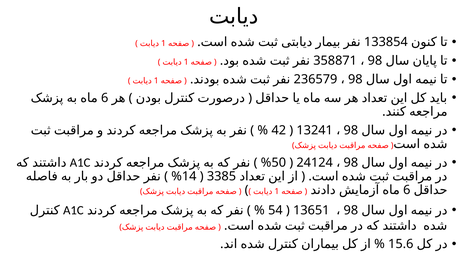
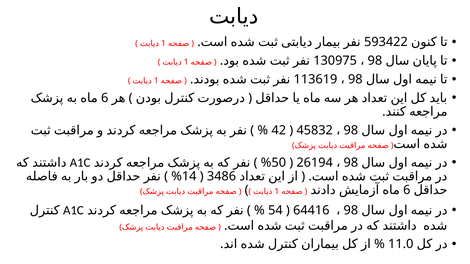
133854: 133854 -> 593422 (386, 42)
358871: 358871 -> 130975 (335, 61)
236579: 236579 -> 113619 (315, 79)
13241: 13241 -> 45832 (315, 130)
24124: 24124 -> 26194 (315, 163)
3385: 3385 -> 3486 (221, 177)
13651: 13651 -> 64416 (311, 211)
15.6: 15.6 -> 11.0 (401, 244)
